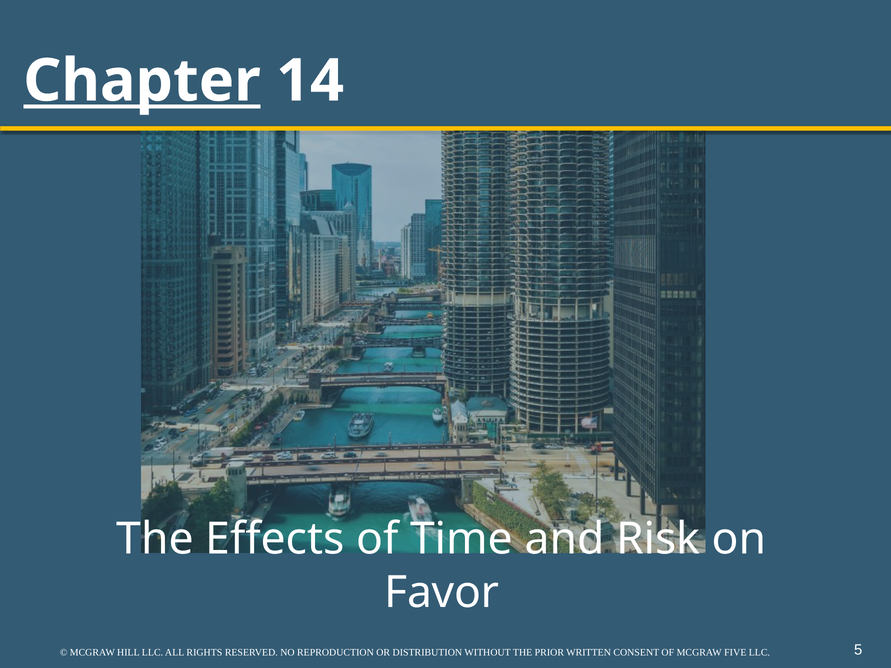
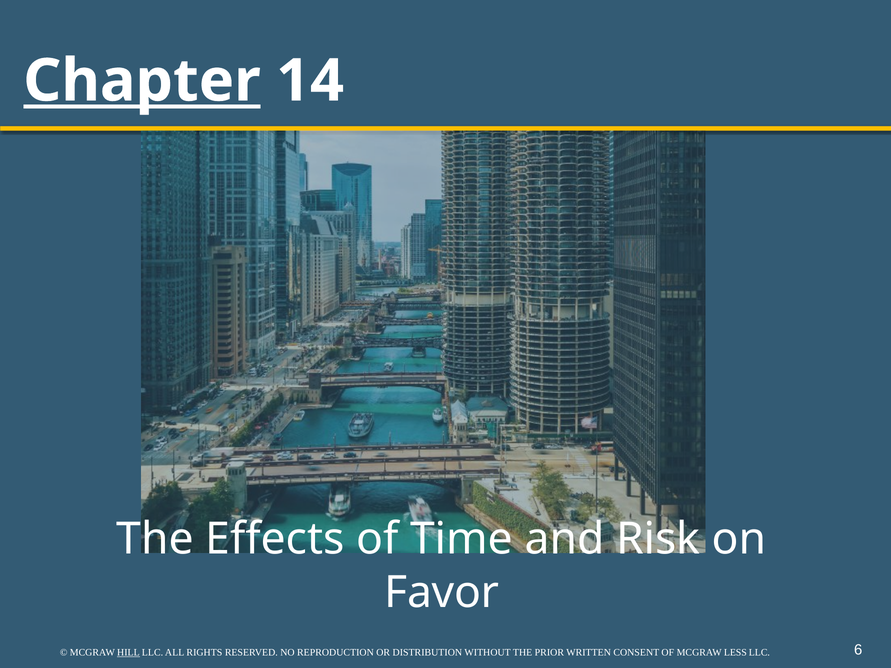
HILL underline: none -> present (128, 653)
FIVE: FIVE -> LESS (735, 653)
5: 5 -> 6 (858, 650)
